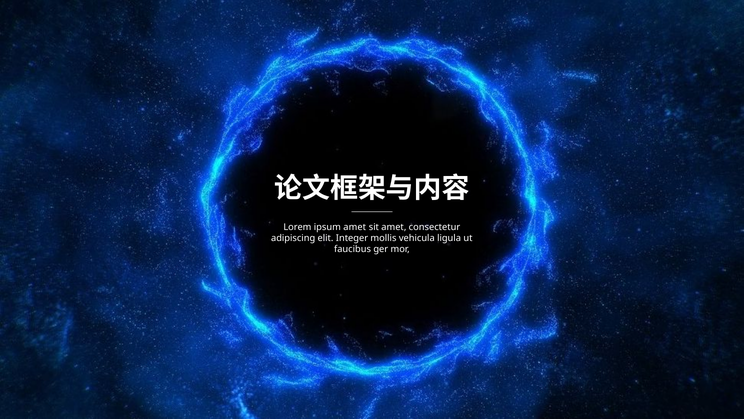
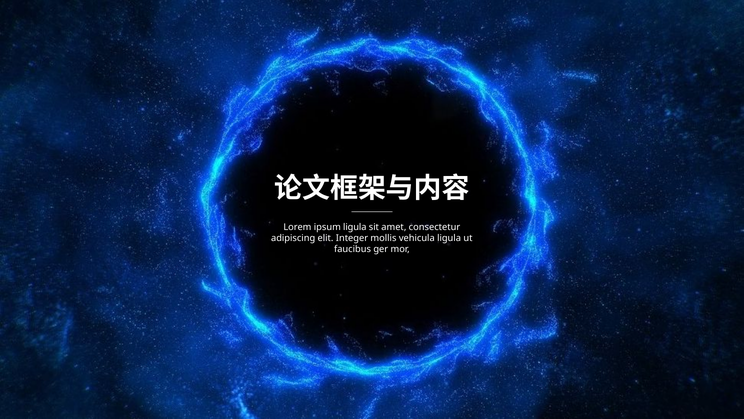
ipsum amet: amet -> ligula (355, 227)
